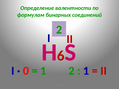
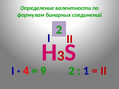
6: 6 -> 3 (61, 56)
0: 0 -> 4 (26, 71)
1: 1 -> 9 (43, 71)
